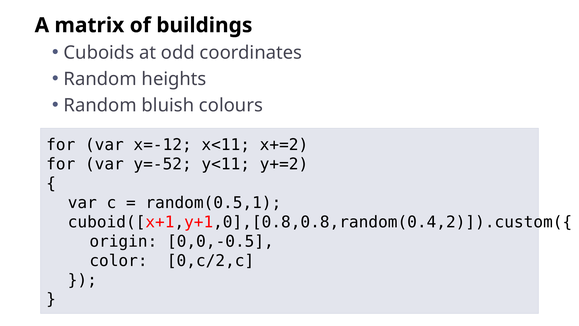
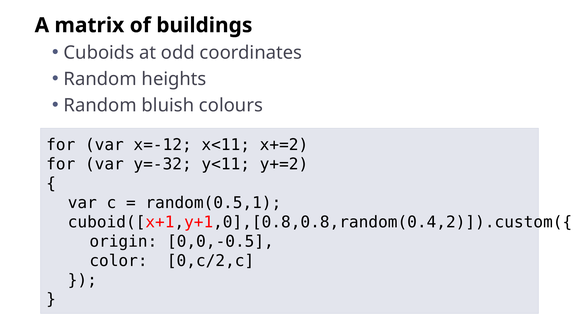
y=-52: y=-52 -> y=-32 (163, 164)
